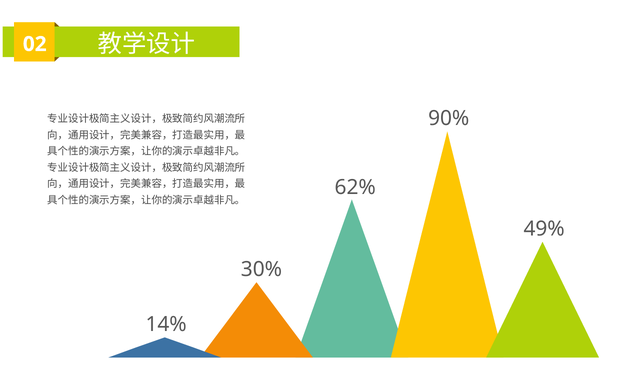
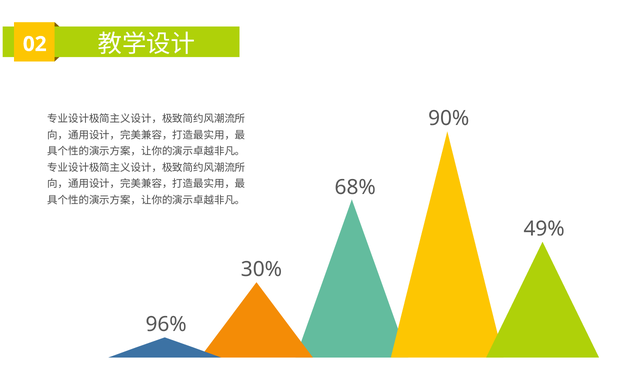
62%: 62% -> 68% (355, 187)
14%: 14% -> 96% (166, 325)
